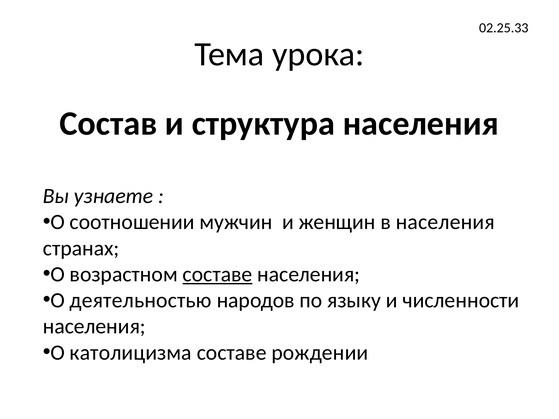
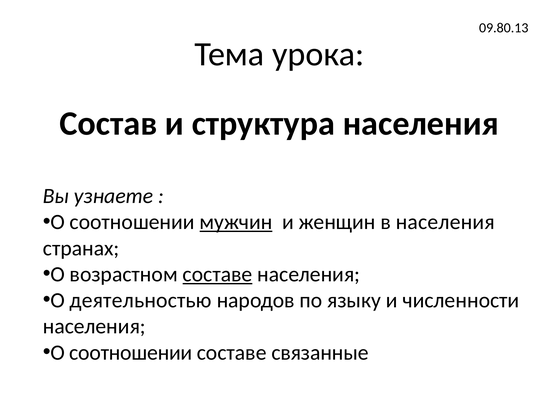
02.25.33: 02.25.33 -> 09.80.13 (504, 28)
мужчин underline: none -> present (236, 222)
католицизма: католицизма -> соотношении (131, 353)
рождении: рождении -> связанные (320, 353)
